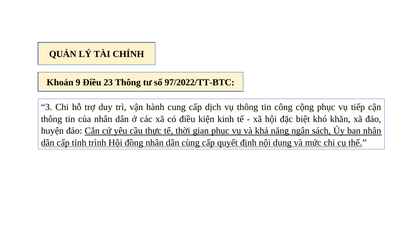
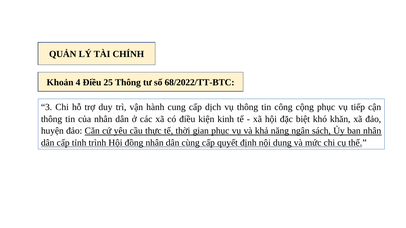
9: 9 -> 4 (78, 83)
23: 23 -> 25 (108, 83)
97/2022/TT-BTC: 97/2022/TT-BTC -> 68/2022/TT-BTC (200, 83)
